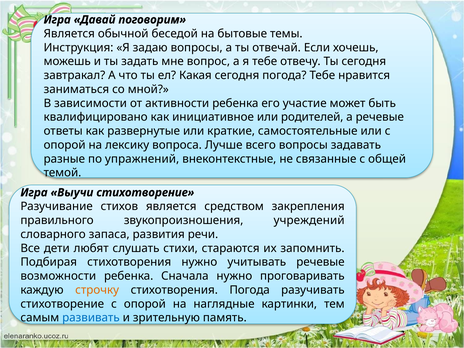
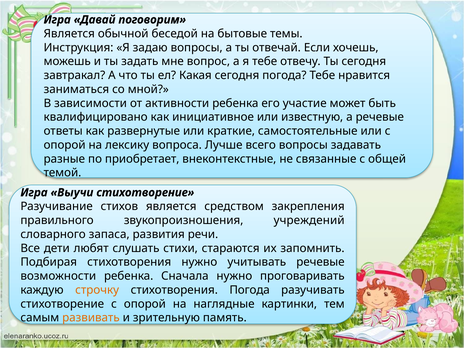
родителей: родителей -> известную (312, 117)
упражнений: упражнений -> приобретает (142, 159)
развивать colour: blue -> orange (91, 318)
